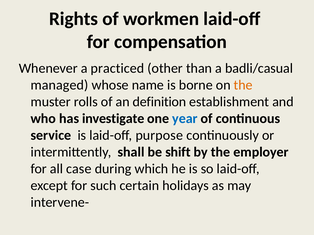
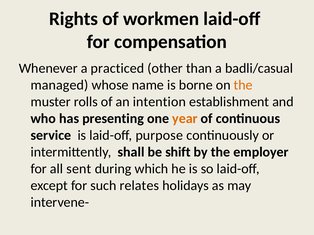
definition: definition -> intention (159, 102)
investigate: investigate -> presenting (113, 119)
year colour: blue -> orange (185, 119)
case: case -> sent (79, 169)
certain: certain -> relates (139, 186)
